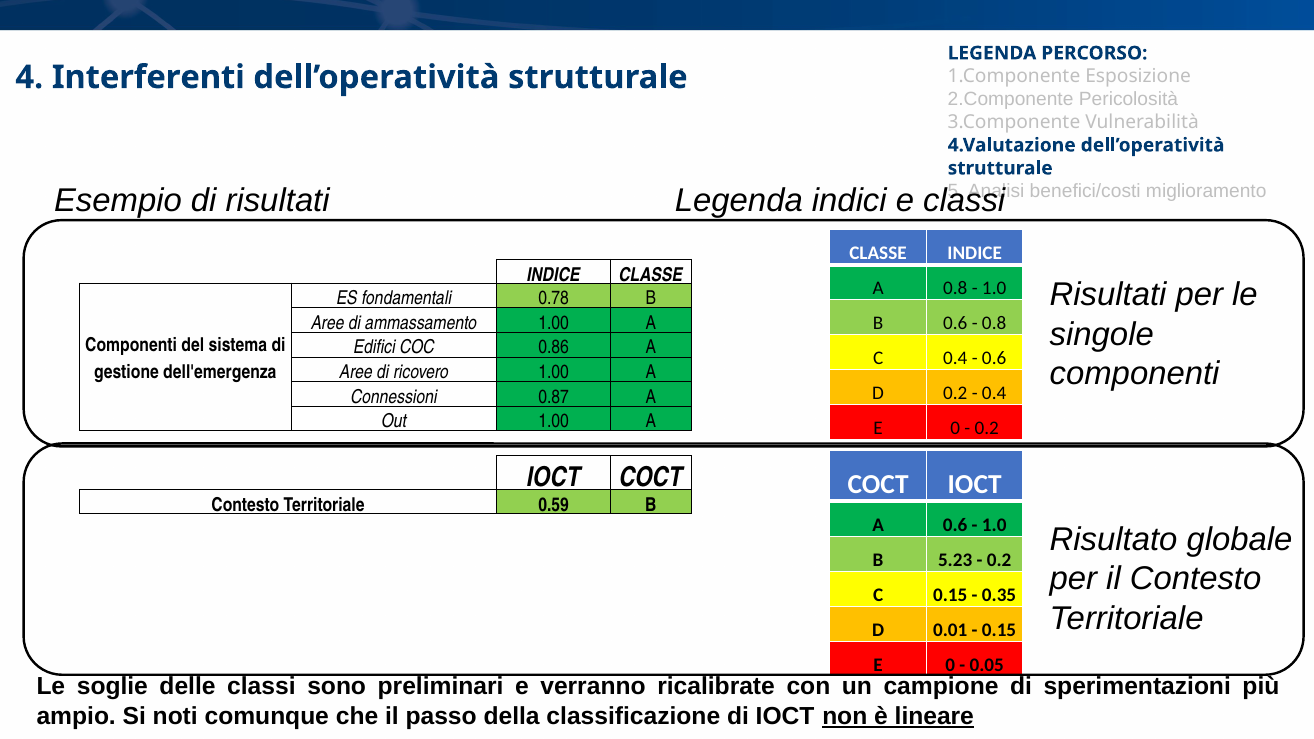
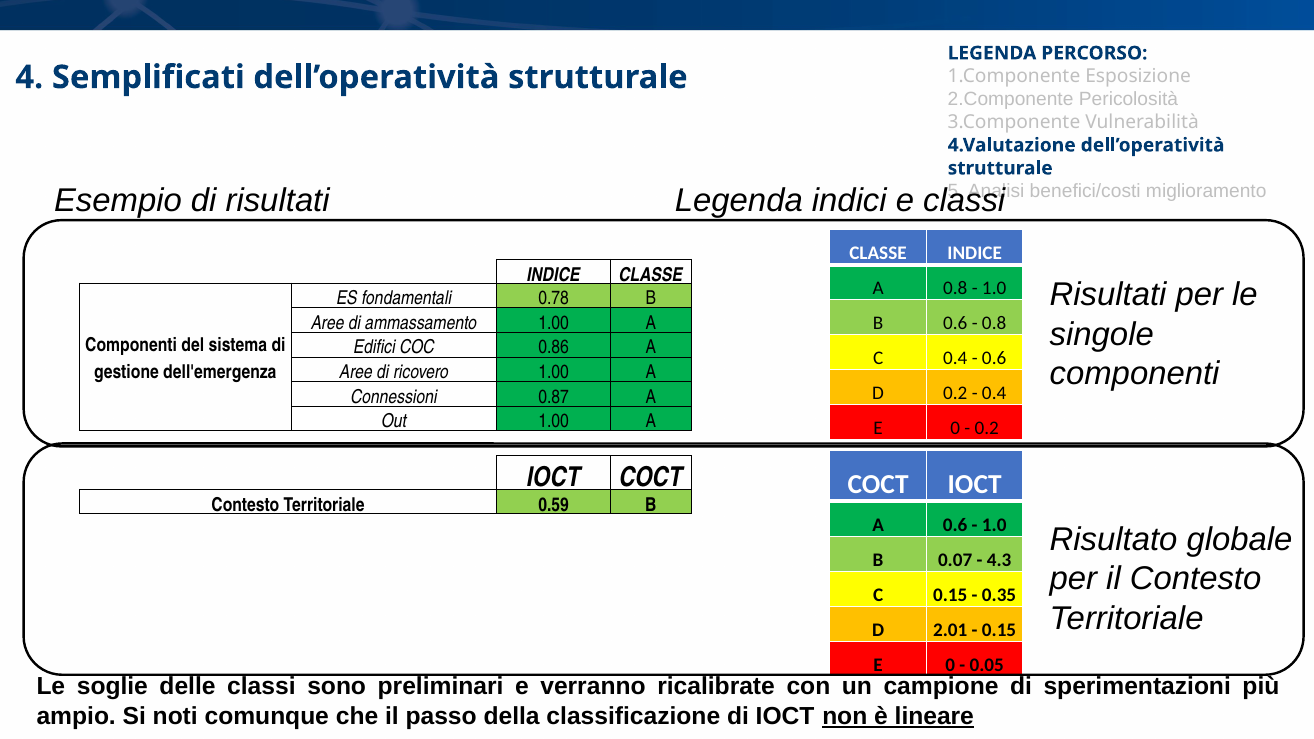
Interferenti: Interferenti -> Semplificati (148, 77)
5.23: 5.23 -> 0.07 (955, 560)
0.2: 0.2 -> 4.3 (999, 560)
0.01: 0.01 -> 2.01 (950, 630)
